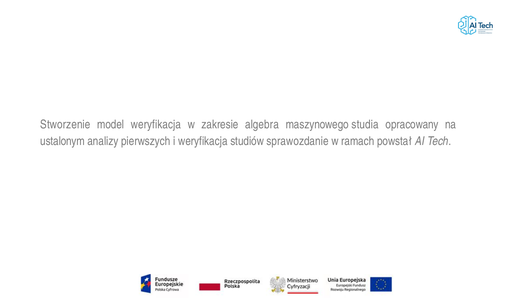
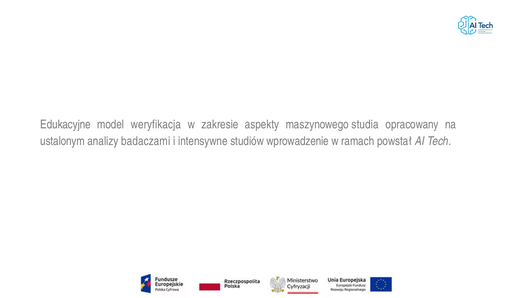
Stworzenie: Stworzenie -> Edukacyjne (66, 124)
algebra: algebra -> aspekty (262, 124)
pierwszych: pierwszych -> badaczami (146, 141)
i weryfikacja: weryfikacja -> intensywne (203, 141)
sprawozdanie: sprawozdanie -> wprowadzenie (298, 141)
